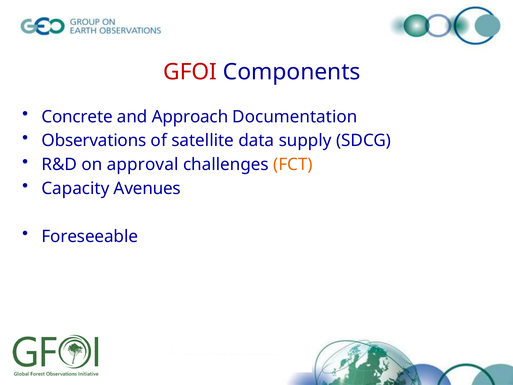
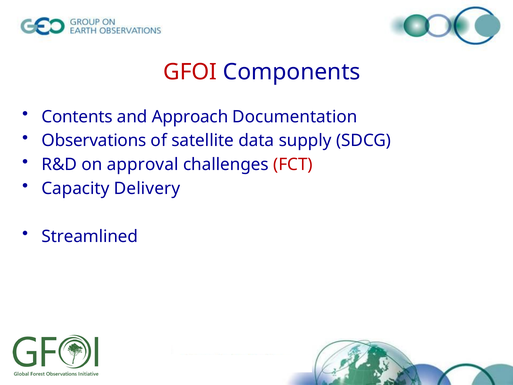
Concrete: Concrete -> Contents (77, 117)
FCT colour: orange -> red (293, 164)
Avenues: Avenues -> Delivery (147, 188)
Foreseeable: Foreseeable -> Streamlined (90, 236)
